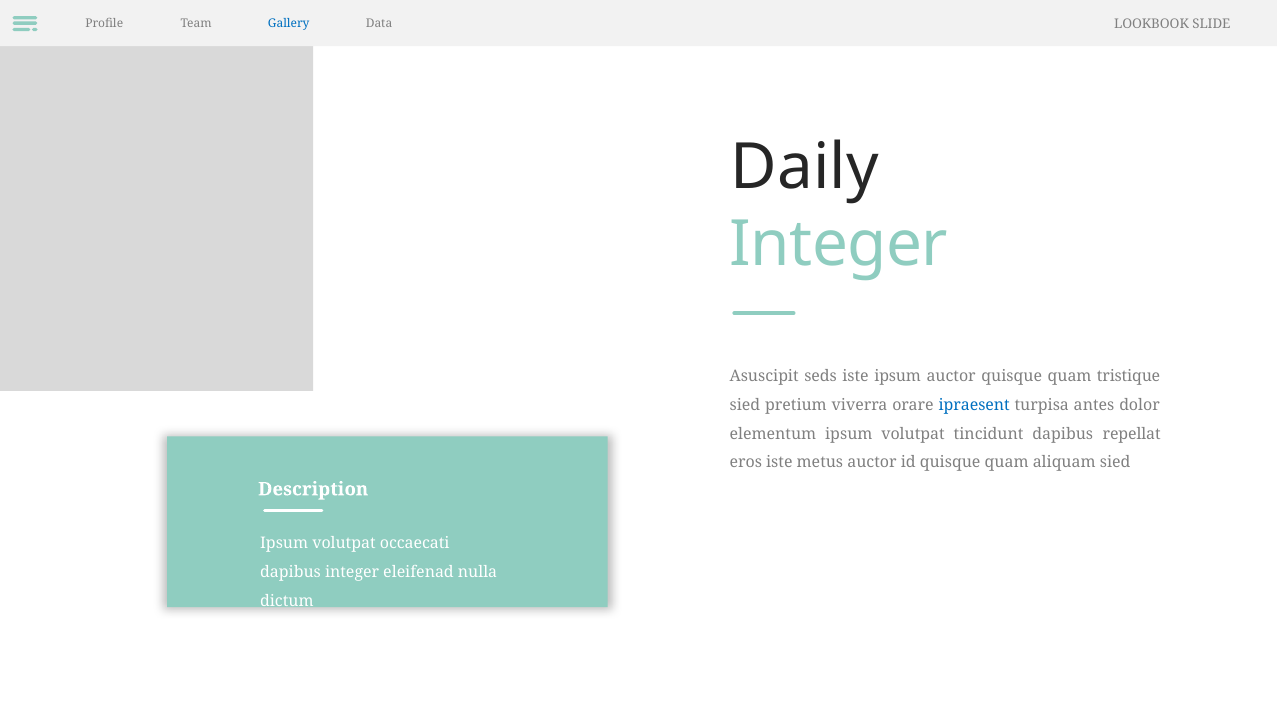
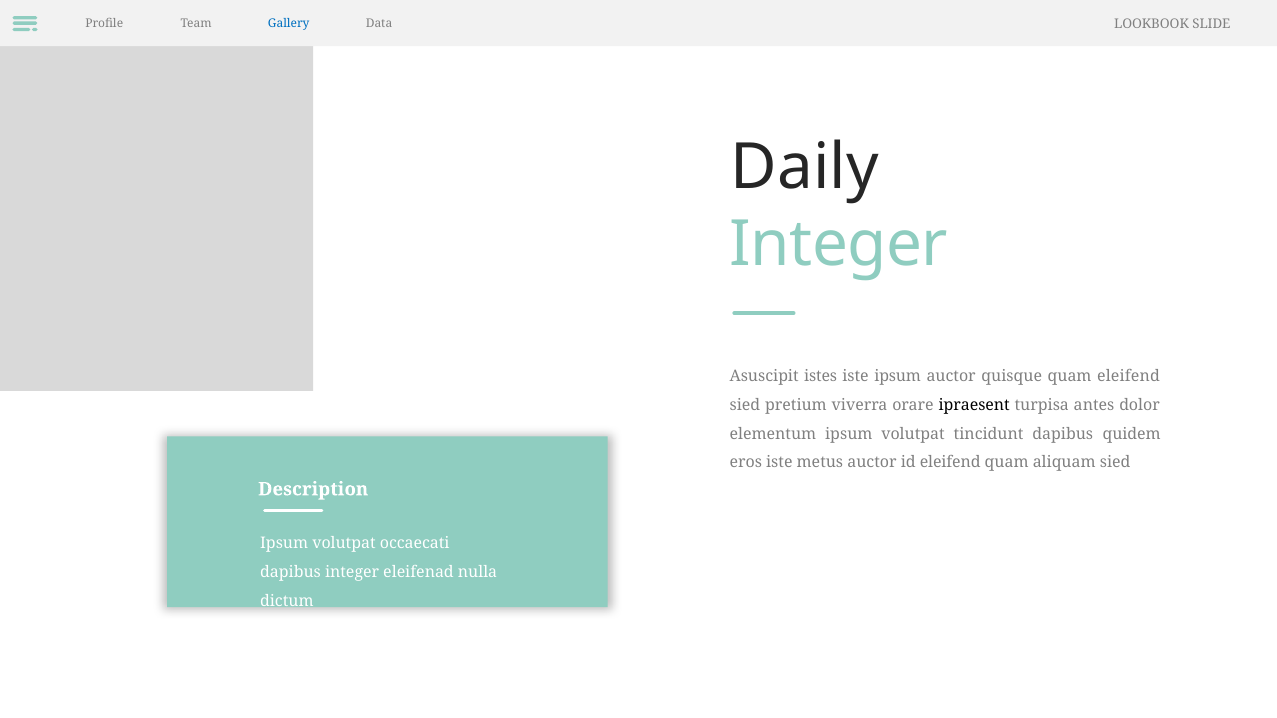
seds: seds -> istes (821, 377)
quam tristique: tristique -> eleifend (1128, 377)
ipraesent colour: blue -> black (974, 405)
repellat: repellat -> quidem (1132, 434)
id quisque: quisque -> eleifend (950, 463)
